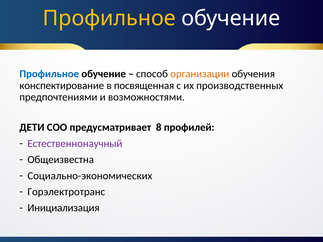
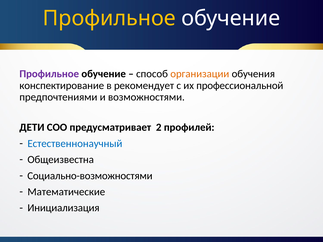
Профильное colour: blue -> purple (49, 74)
посвященная: посвященная -> рекомендует (144, 86)
производственных: производственных -> профессиональной (240, 86)
8: 8 -> 2 (159, 128)
Естественнонаучный colour: purple -> blue (75, 144)
Социально-экономических: Социально-экономических -> Социально-возможностями (90, 176)
Горэлектротранс: Горэлектротранс -> Математические (66, 192)
